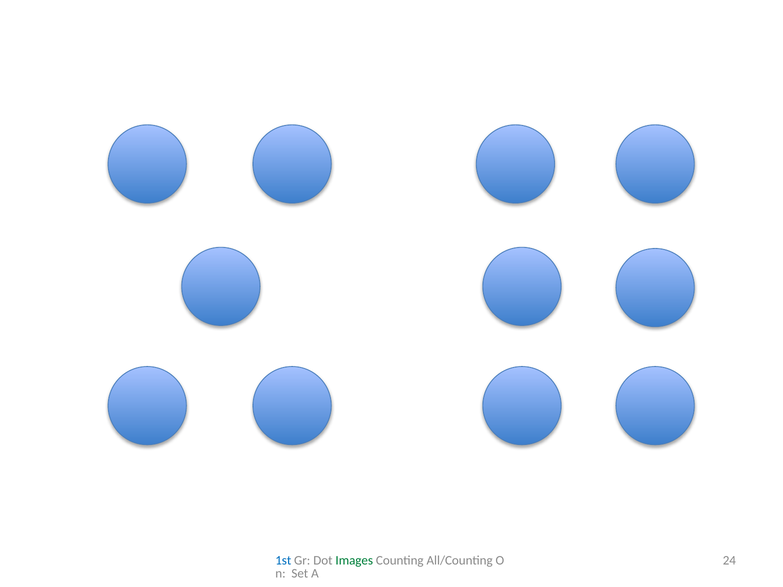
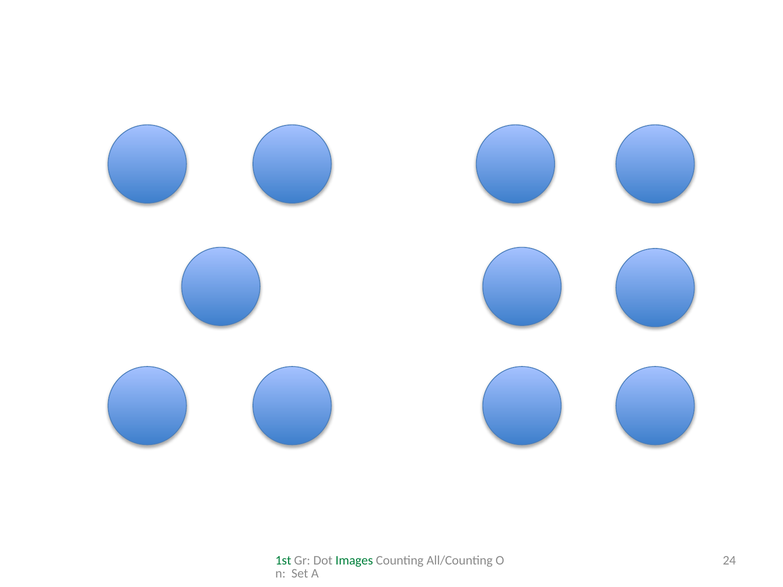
1st colour: blue -> green (283, 561)
